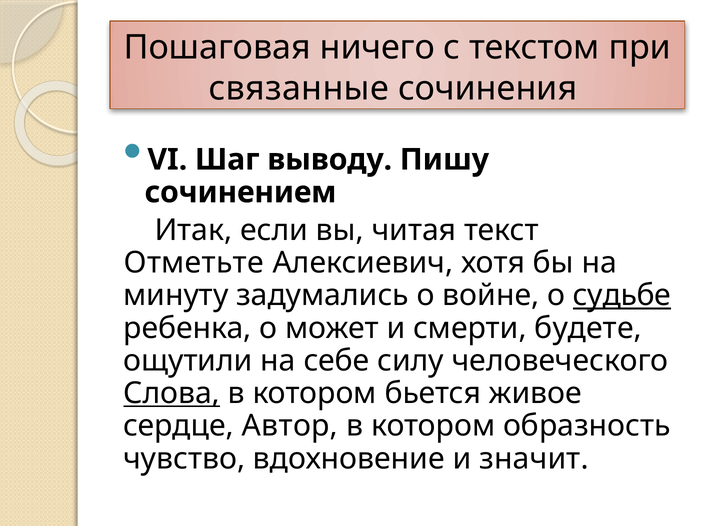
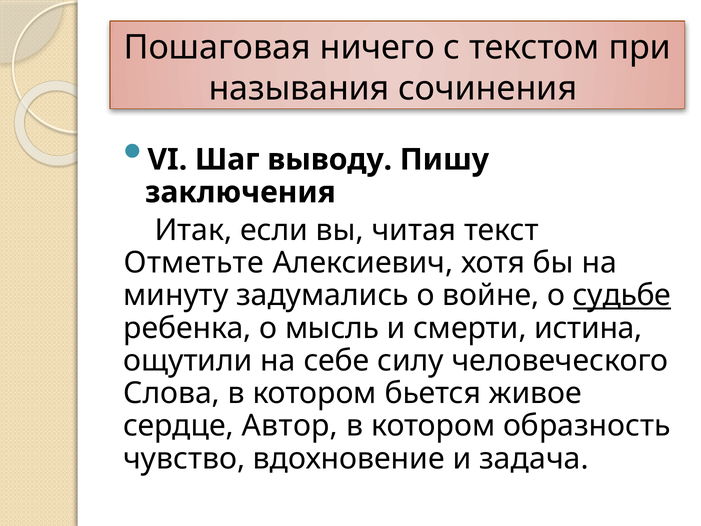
связанные: связанные -> называния (299, 88)
сочинением: сочинением -> заключения (240, 192)
может: может -> мысль (332, 328)
будете: будете -> истина (588, 328)
Слова underline: present -> none (172, 393)
значит: значит -> задача (534, 458)
